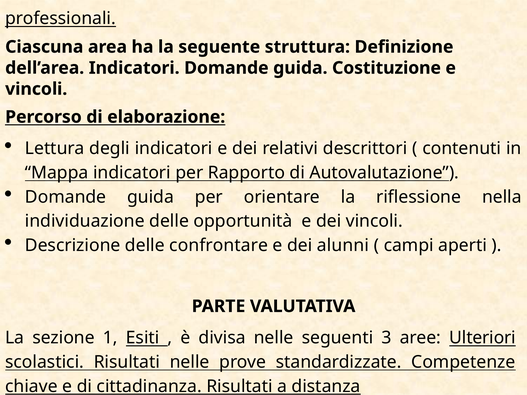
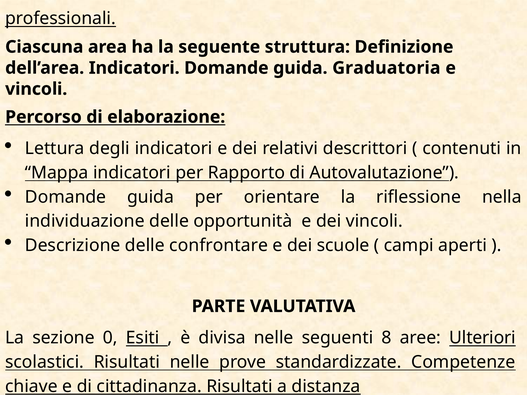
Costituzione: Costituzione -> Graduatoria (386, 68)
alunni: alunni -> scuole (343, 245)
1: 1 -> 0 (110, 338)
3: 3 -> 8 (386, 338)
